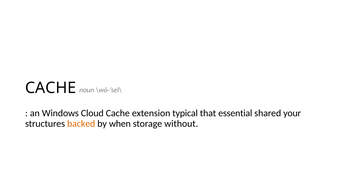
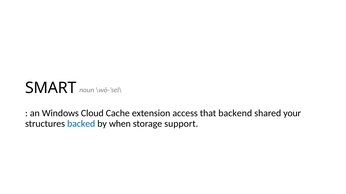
CACHE: CACHE -> SMART (51, 88)
typical: typical -> access (185, 113)
essential: essential -> backend (235, 113)
backed colour: orange -> blue (81, 124)
without: without -> support (181, 124)
